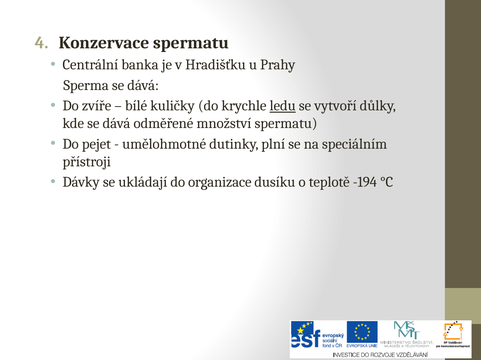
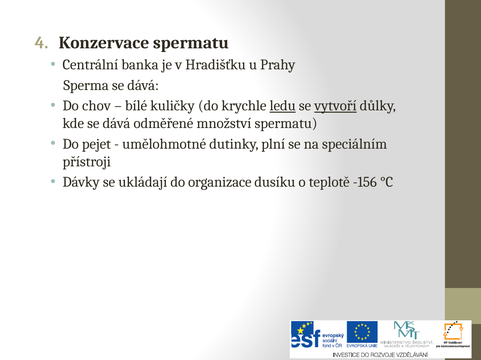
zvíře: zvíře -> chov (96, 106)
vytvoří underline: none -> present (335, 106)
-194: -194 -> -156 (365, 182)
